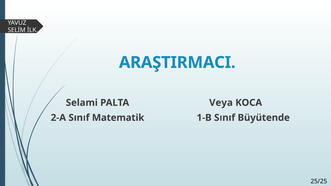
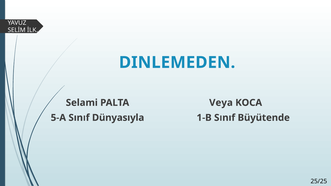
ARAŞTIRMACI: ARAŞTIRMACI -> DINLEMEDEN (177, 62)
2-A: 2-A -> 5-A (58, 118)
Matematik: Matematik -> Dünyasıyla (118, 118)
